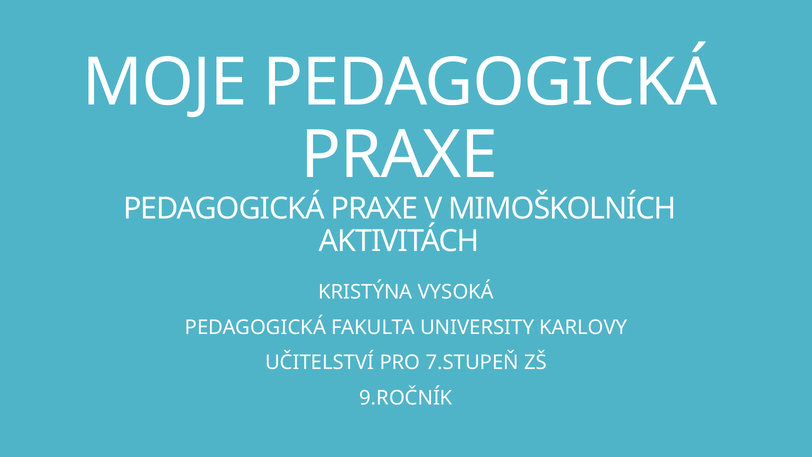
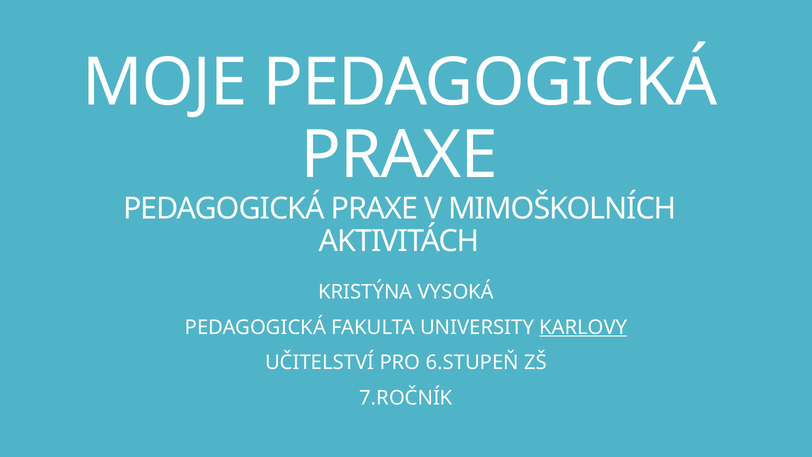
KARLOVY underline: none -> present (583, 327)
7.STUPEŇ: 7.STUPEŇ -> 6.STUPEŇ (472, 362)
9.ROČNÍK: 9.ROČNÍK -> 7.ROČNÍK (406, 398)
